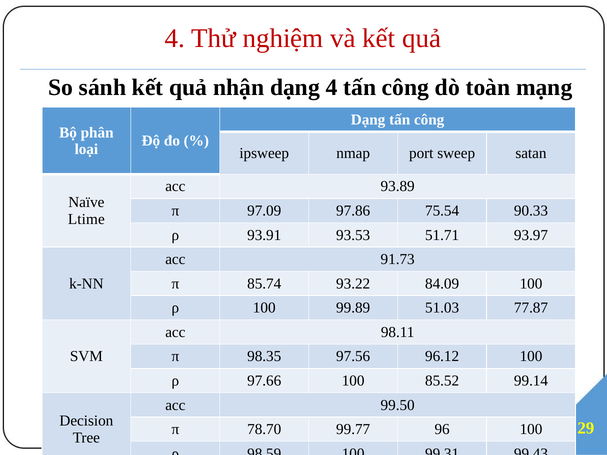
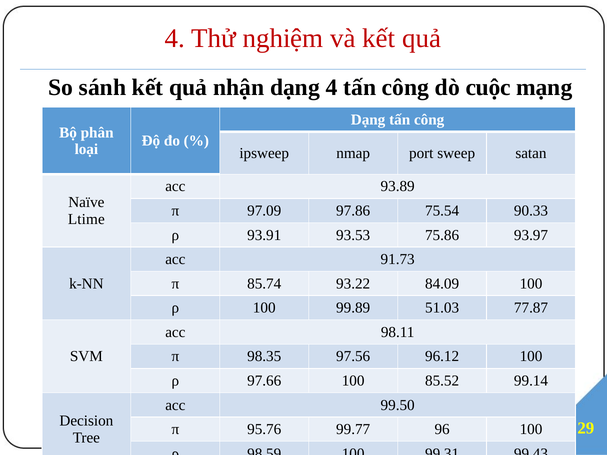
toàn: toàn -> cuộc (488, 87)
51.71: 51.71 -> 75.86 (442, 235)
78.70: 78.70 -> 95.76 (264, 430)
